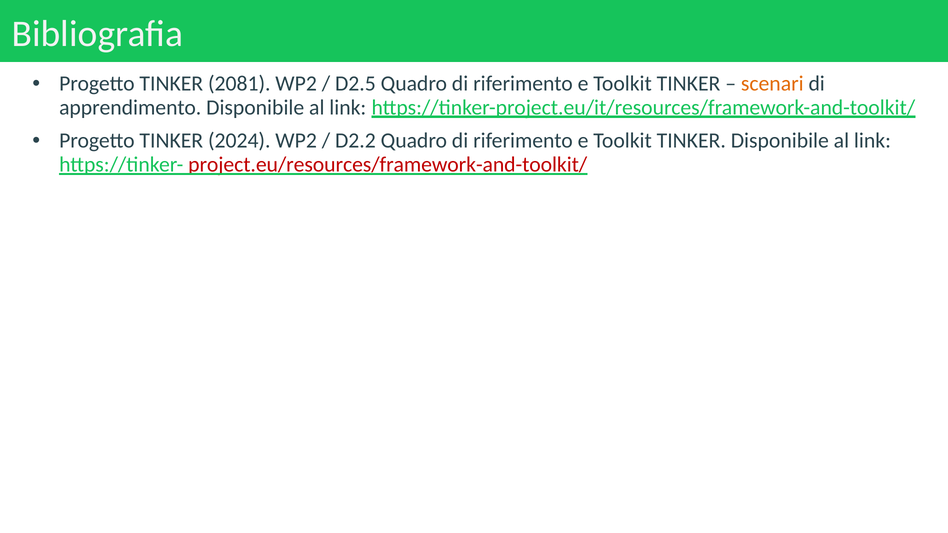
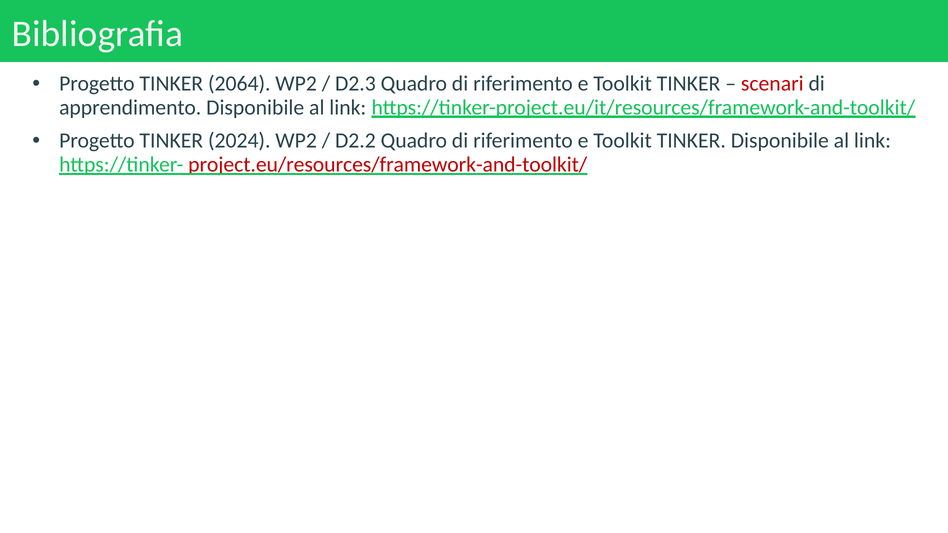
2081: 2081 -> 2064 (239, 84)
D2.5: D2.5 -> D2.3 (355, 84)
scenari colour: orange -> red (772, 84)
